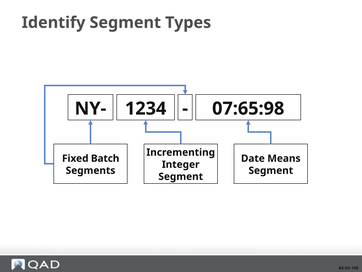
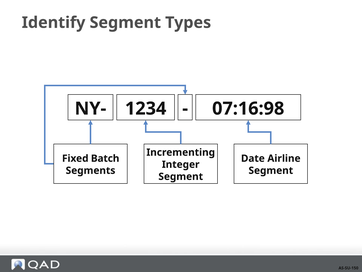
07:65:98: 07:65:98 -> 07:16:98 (248, 108)
Means: Means -> Airline (284, 158)
